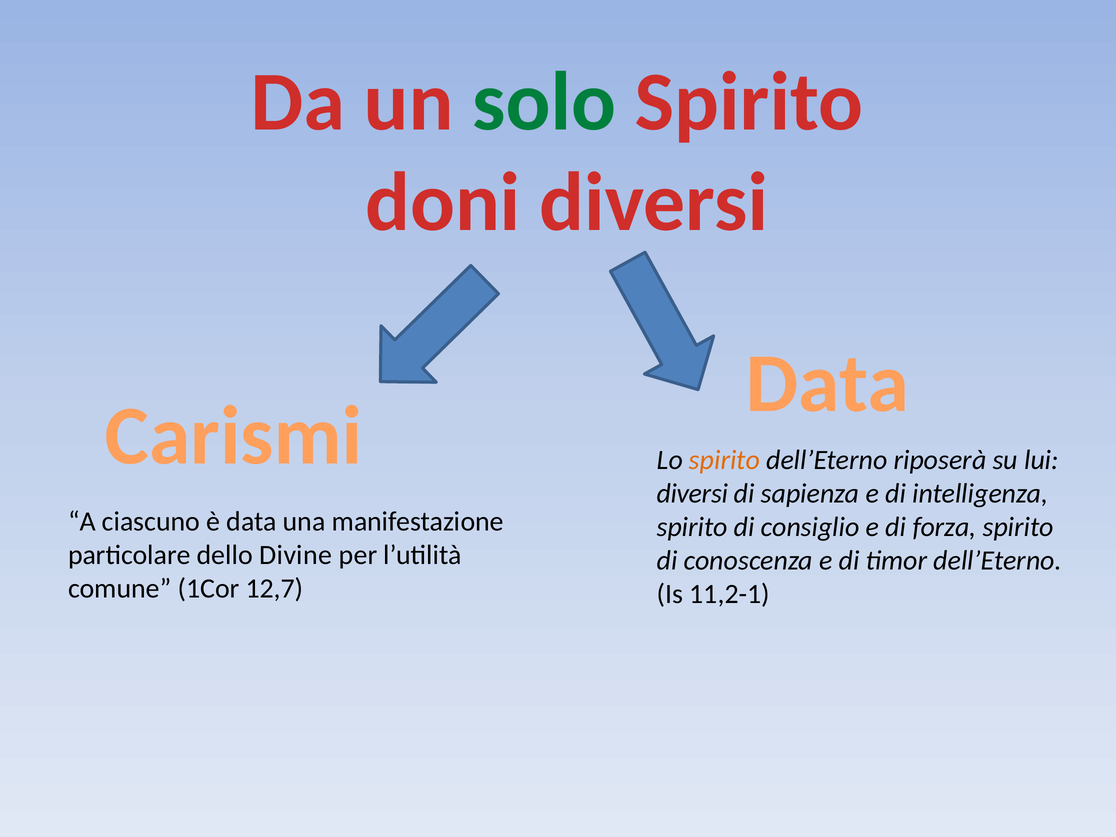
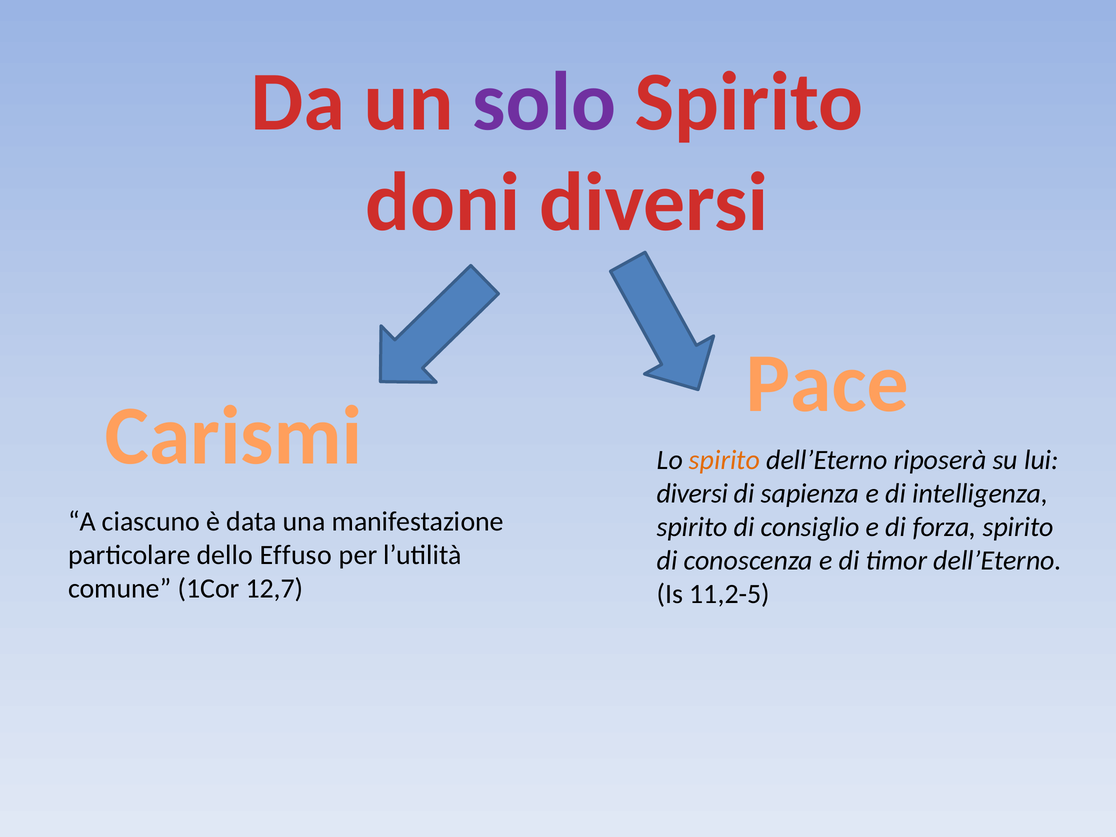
solo colour: green -> purple (544, 102)
Data: Data -> Pace (827, 383)
Divine: Divine -> Effuso (296, 555)
11,2-1: 11,2-1 -> 11,2-5 (730, 594)
